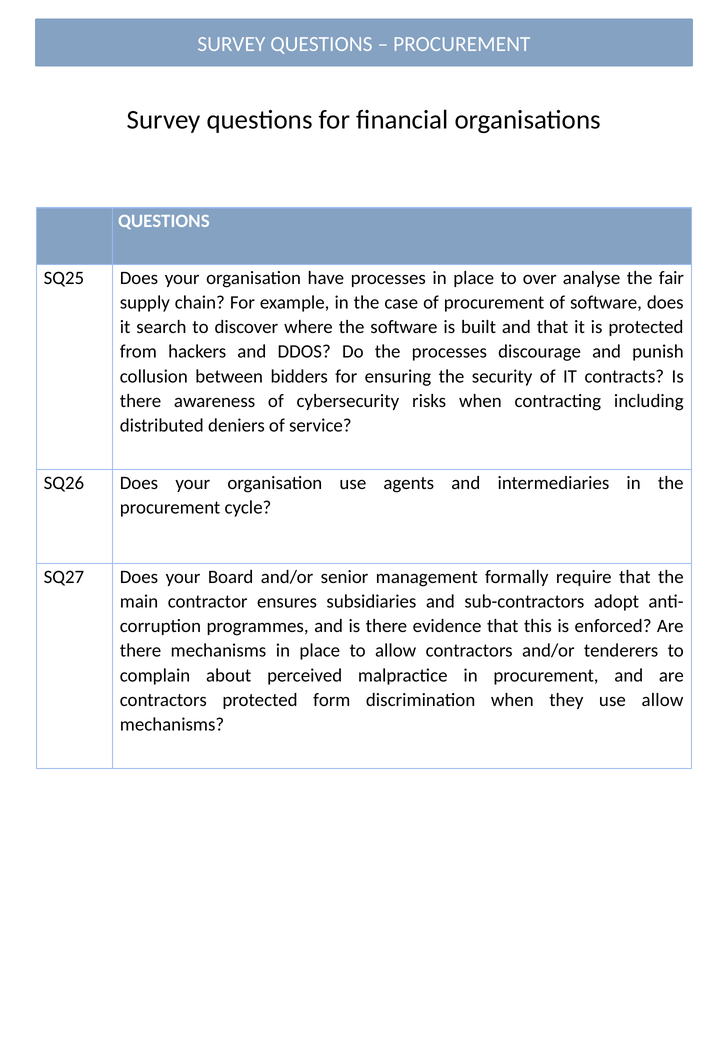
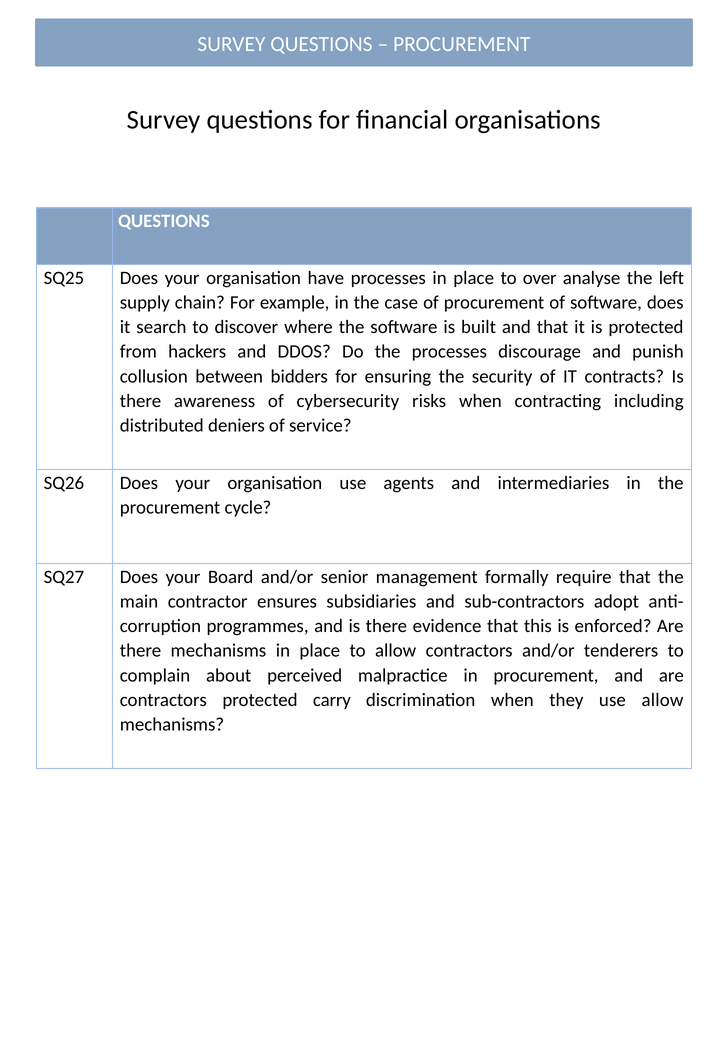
fair: fair -> left (671, 278)
form: form -> carry (332, 700)
